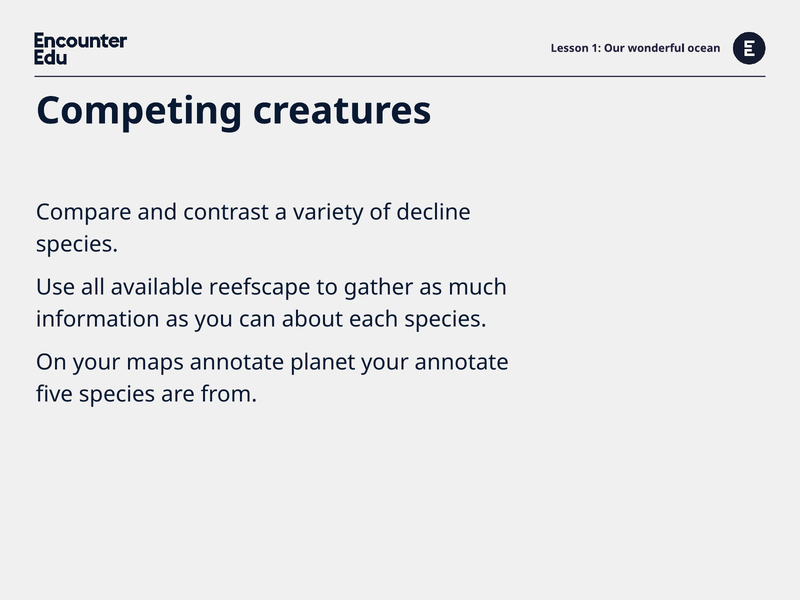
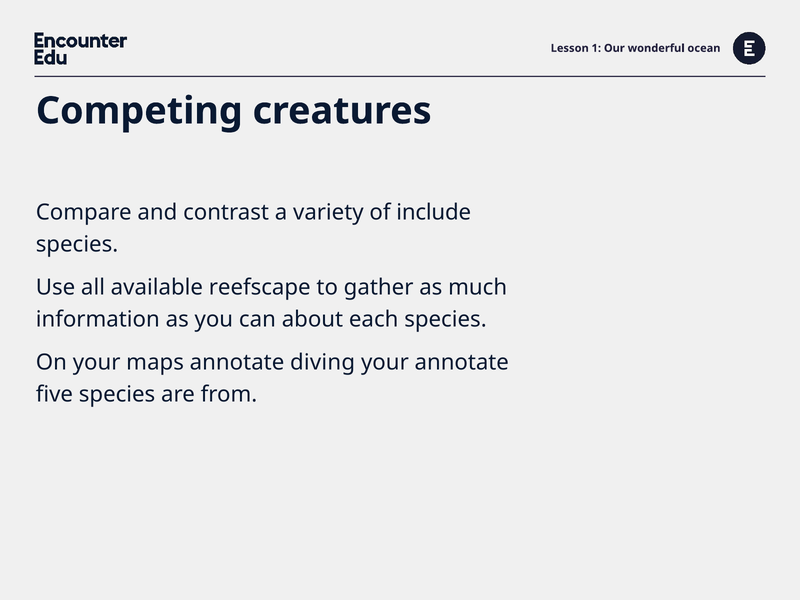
decline: decline -> include (434, 212)
planet: planet -> diving (323, 362)
